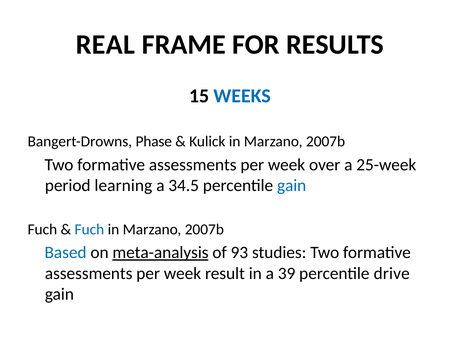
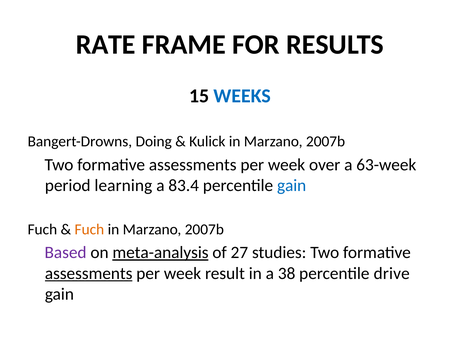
REAL: REAL -> RATE (106, 45)
Phase: Phase -> Doing (154, 141)
25-week: 25-week -> 63-week (386, 165)
34.5: 34.5 -> 83.4 (184, 185)
Fuch colour: blue -> orange (89, 229)
Based colour: blue -> purple (66, 253)
93: 93 -> 27 (239, 253)
assessments underline: none -> present (89, 273)
39: 39 -> 38 (287, 273)
